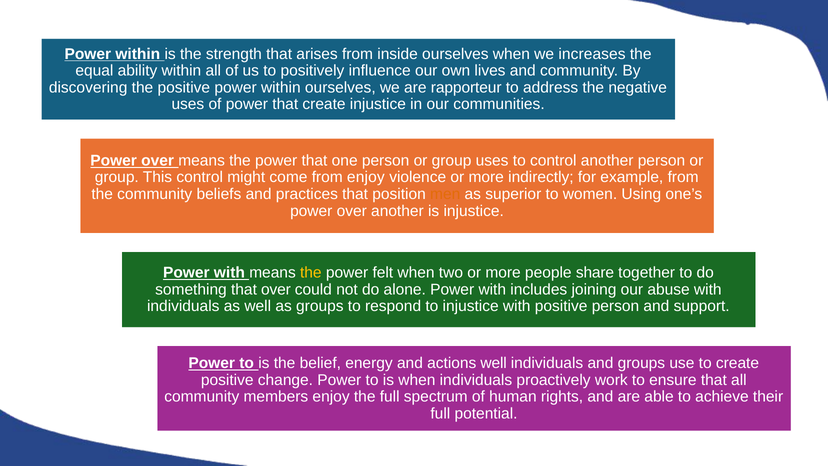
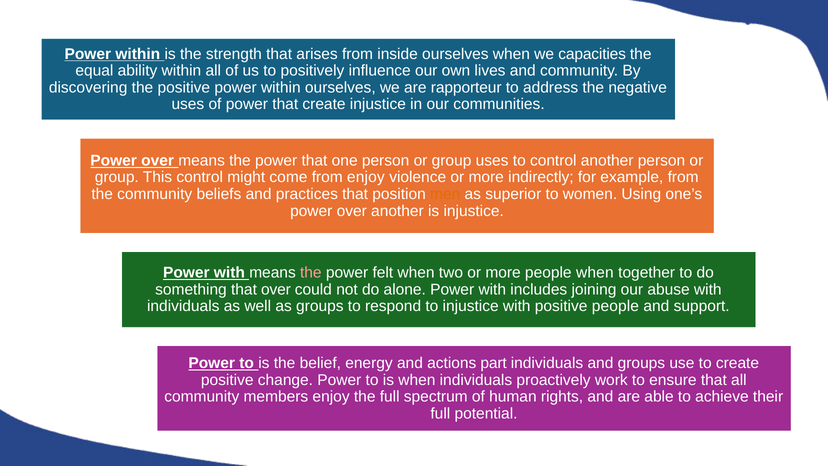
increases: increases -> capacities (592, 54)
the colour: yellow -> pink (311, 273)
people share: share -> when (595, 273)
positive person: person -> people (615, 306)
actions well: well -> part (494, 363)
